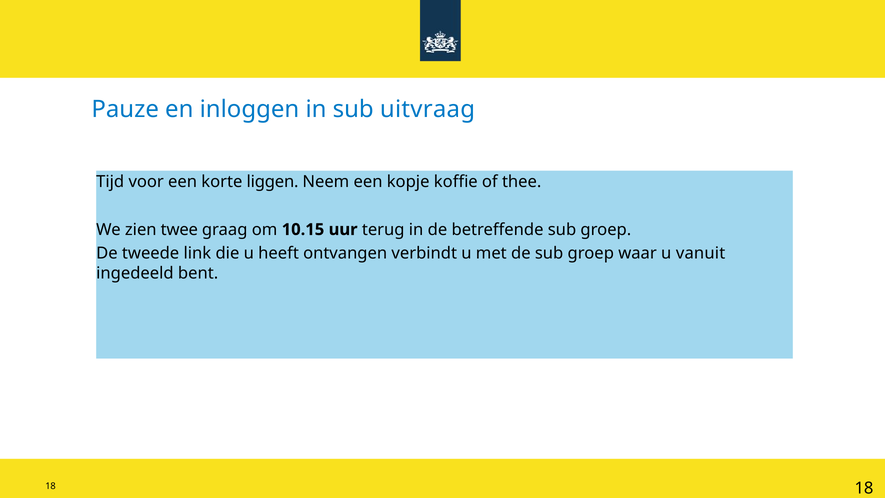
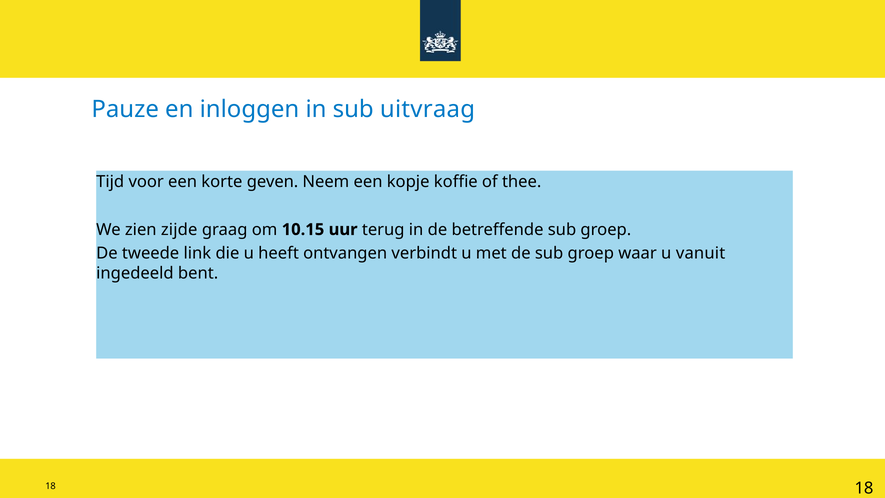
liggen: liggen -> geven (273, 182)
twee: twee -> zijde (179, 229)
